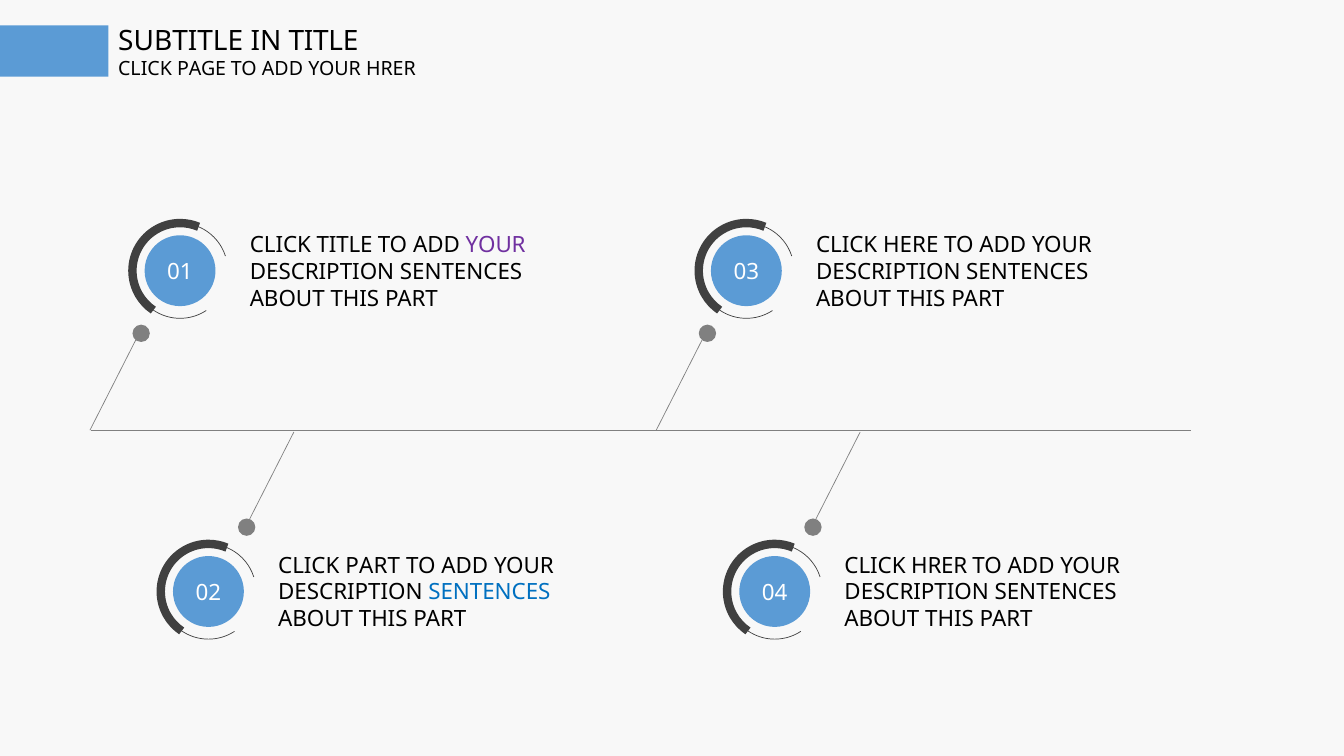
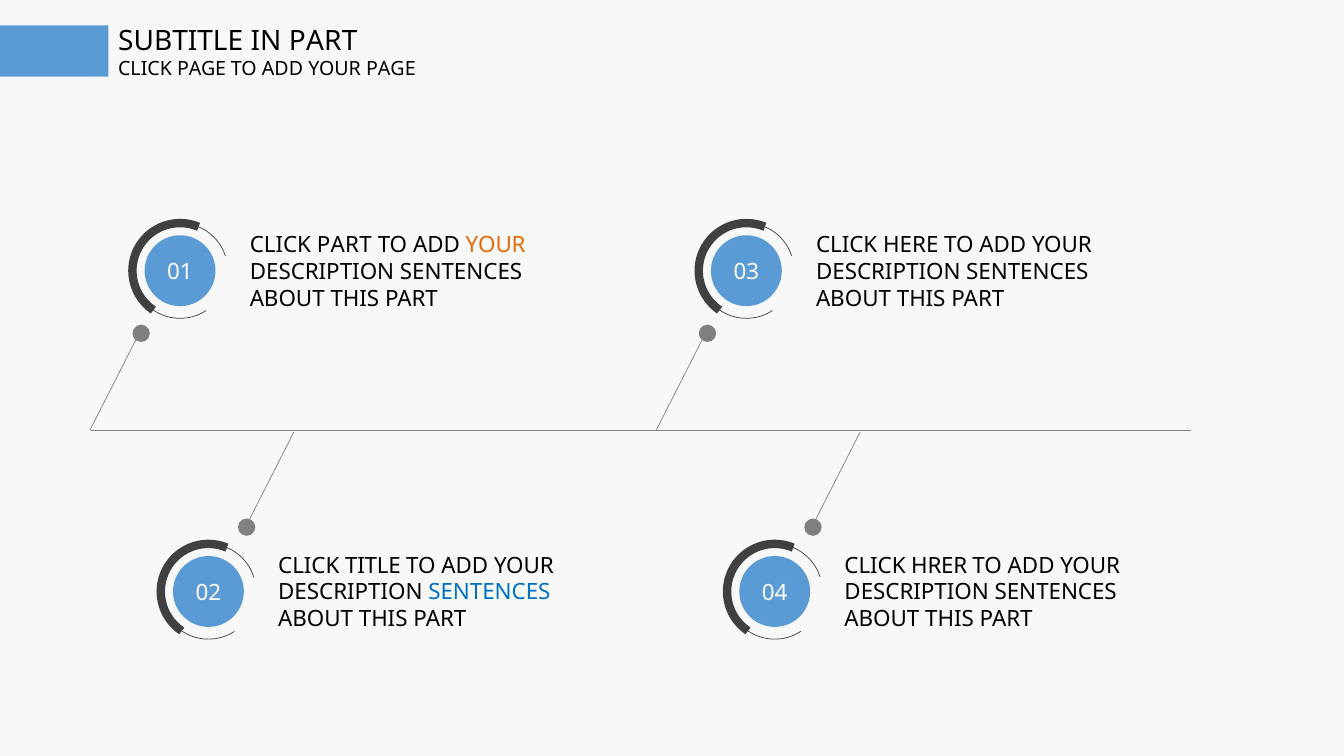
IN TITLE: TITLE -> PART (323, 41)
YOUR HRER: HRER -> PAGE (391, 69)
CLICK TITLE: TITLE -> PART (344, 245)
YOUR colour: purple -> orange (496, 245)
CLICK PART: PART -> TITLE (373, 566)
